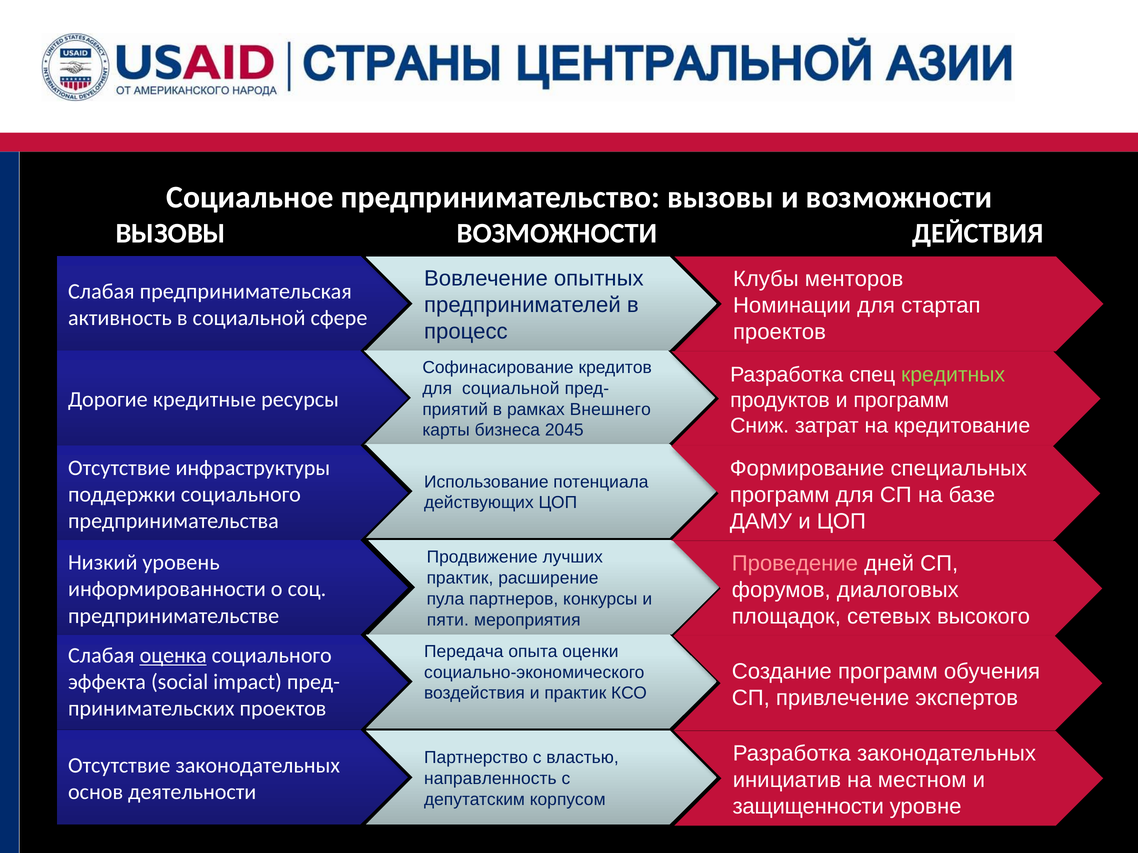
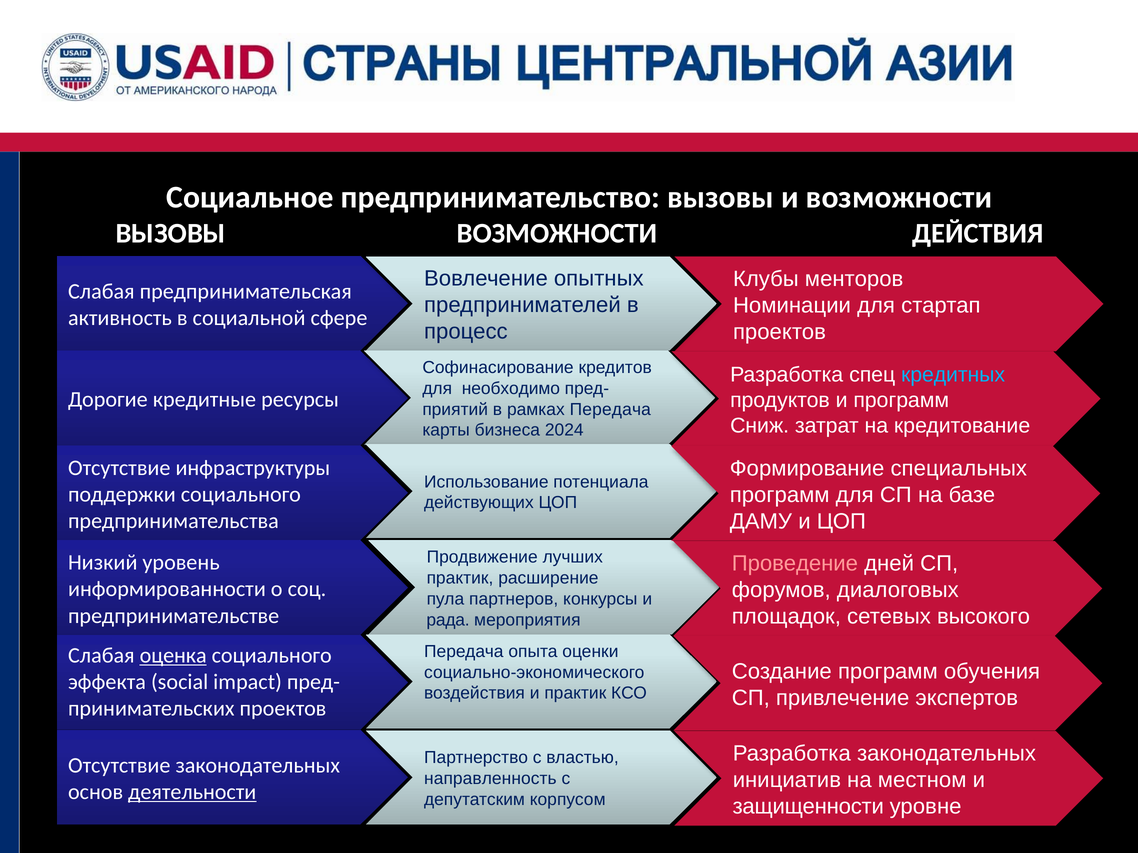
кредитных colour: light green -> light blue (953, 375)
для социальной: социальной -> необходимо (511, 389)
рамках Внешнего: Внешнего -> Передача (610, 410)
2045: 2045 -> 2024 (564, 431)
пяти: пяти -> рада (448, 620)
деятельности underline: none -> present (192, 792)
